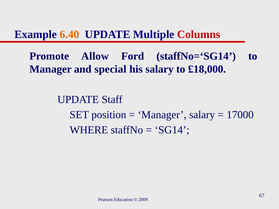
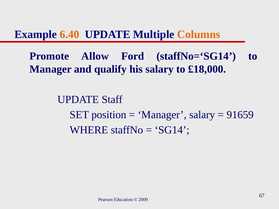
Columns colour: red -> orange (199, 34)
special: special -> qualify (111, 69)
17000: 17000 -> 91659 (240, 115)
